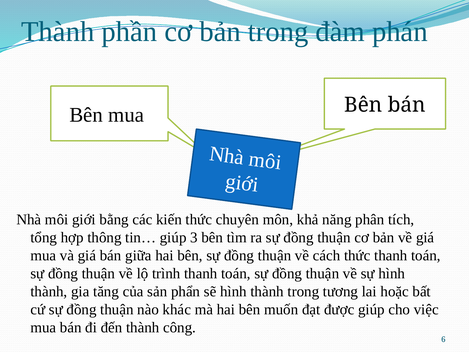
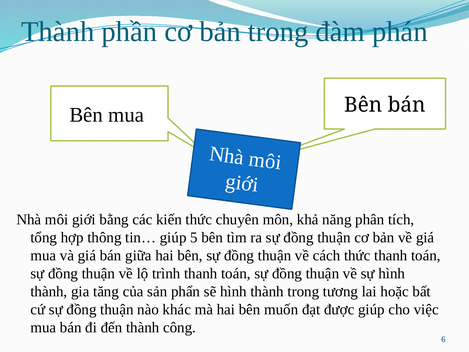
3: 3 -> 5 (194, 237)
